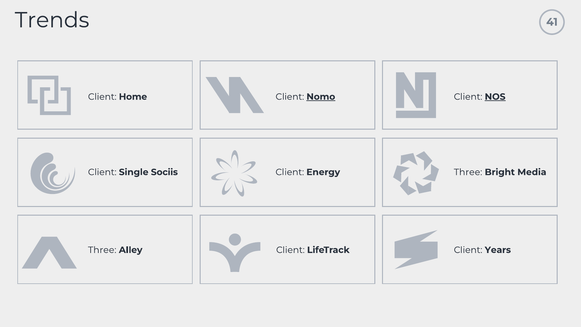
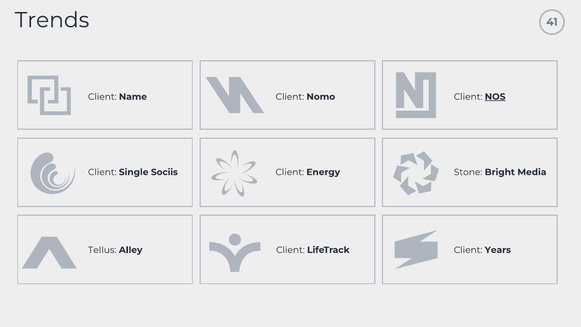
Home: Home -> Name (133, 97)
Nomo underline: present -> none (321, 97)
Energy Three: Three -> Stone (468, 172)
Three: Three -> Tellus (102, 250)
